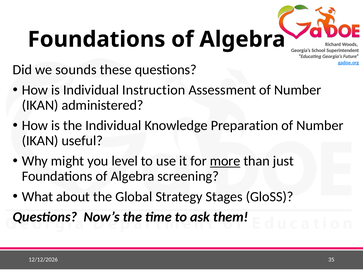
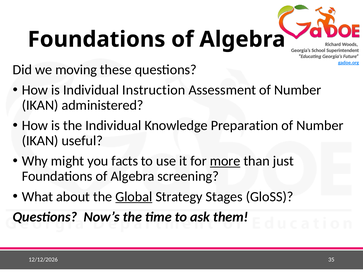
sounds: sounds -> moving (76, 70)
level: level -> facts (125, 161)
Global underline: none -> present (134, 197)
